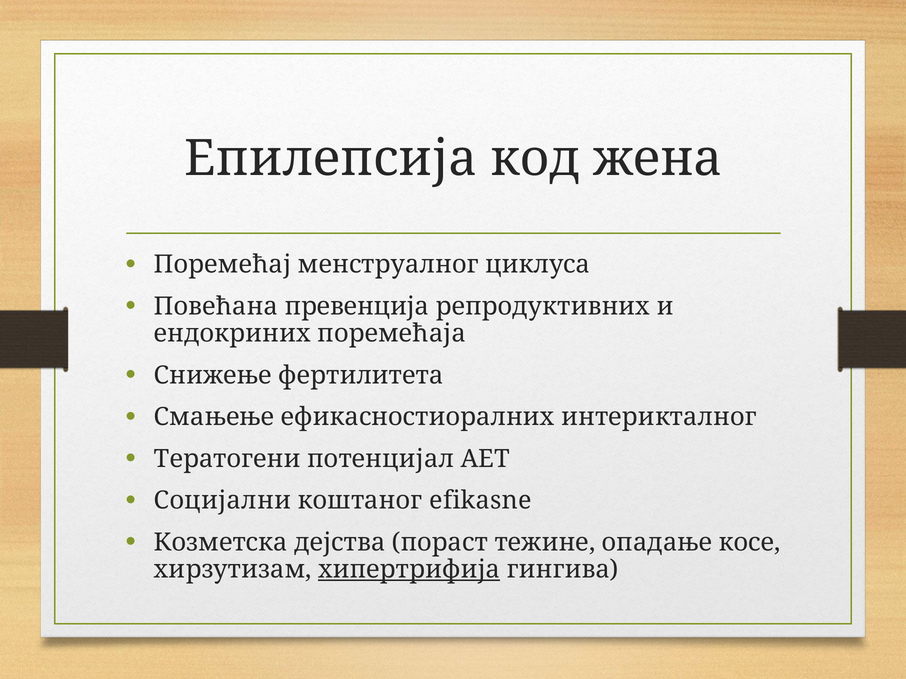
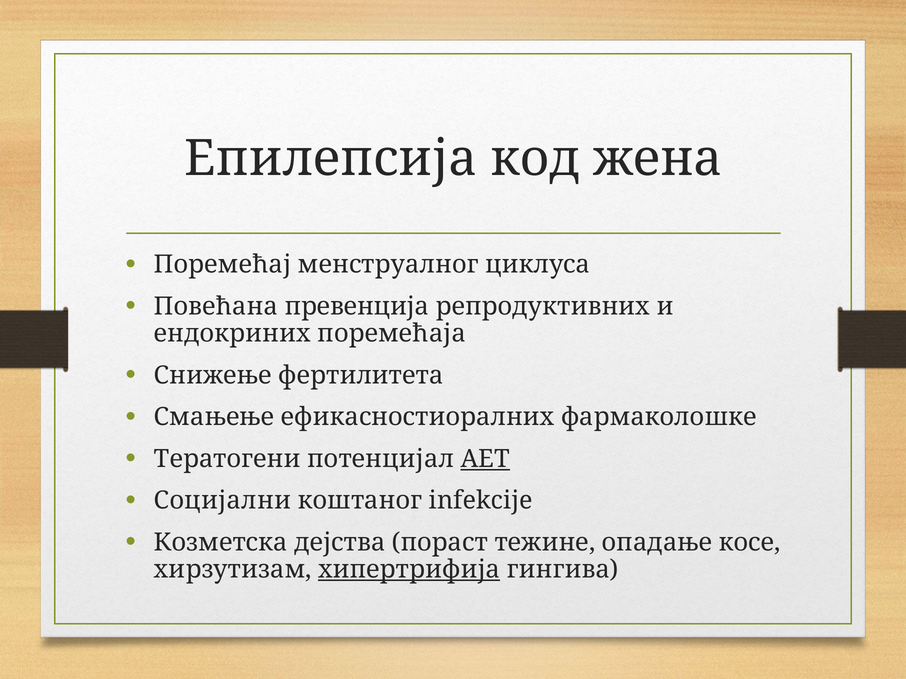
интерикталног: интерикталног -> фармаколошке (659, 417)
АЕТ underline: none -> present (485, 459)
efikasne: efikasne -> infekcije (481, 501)
